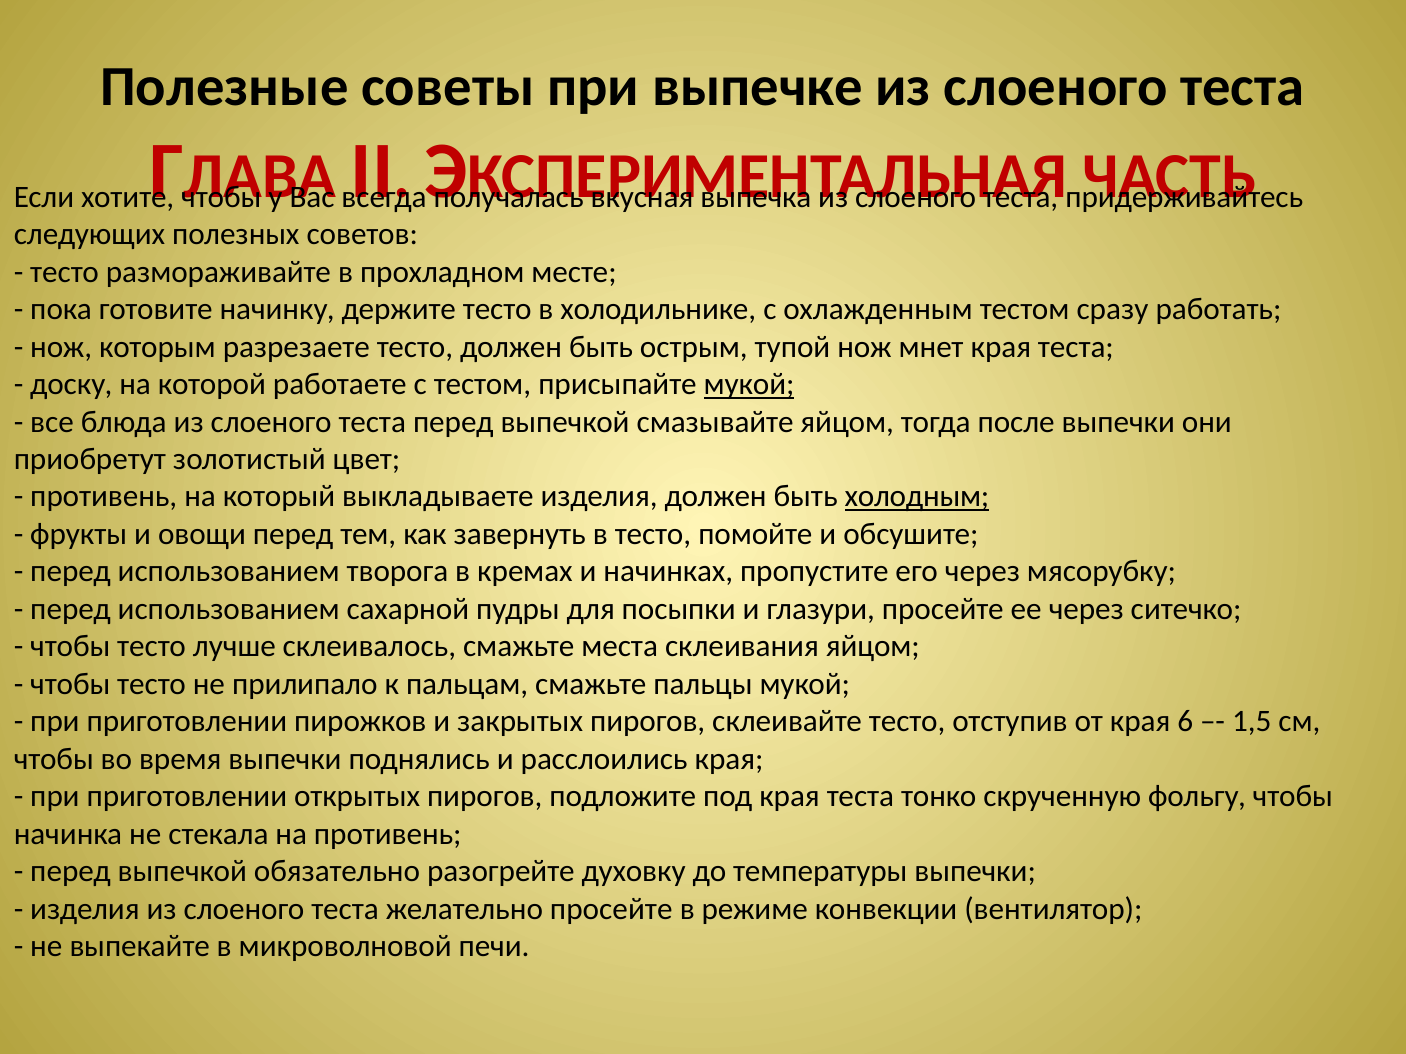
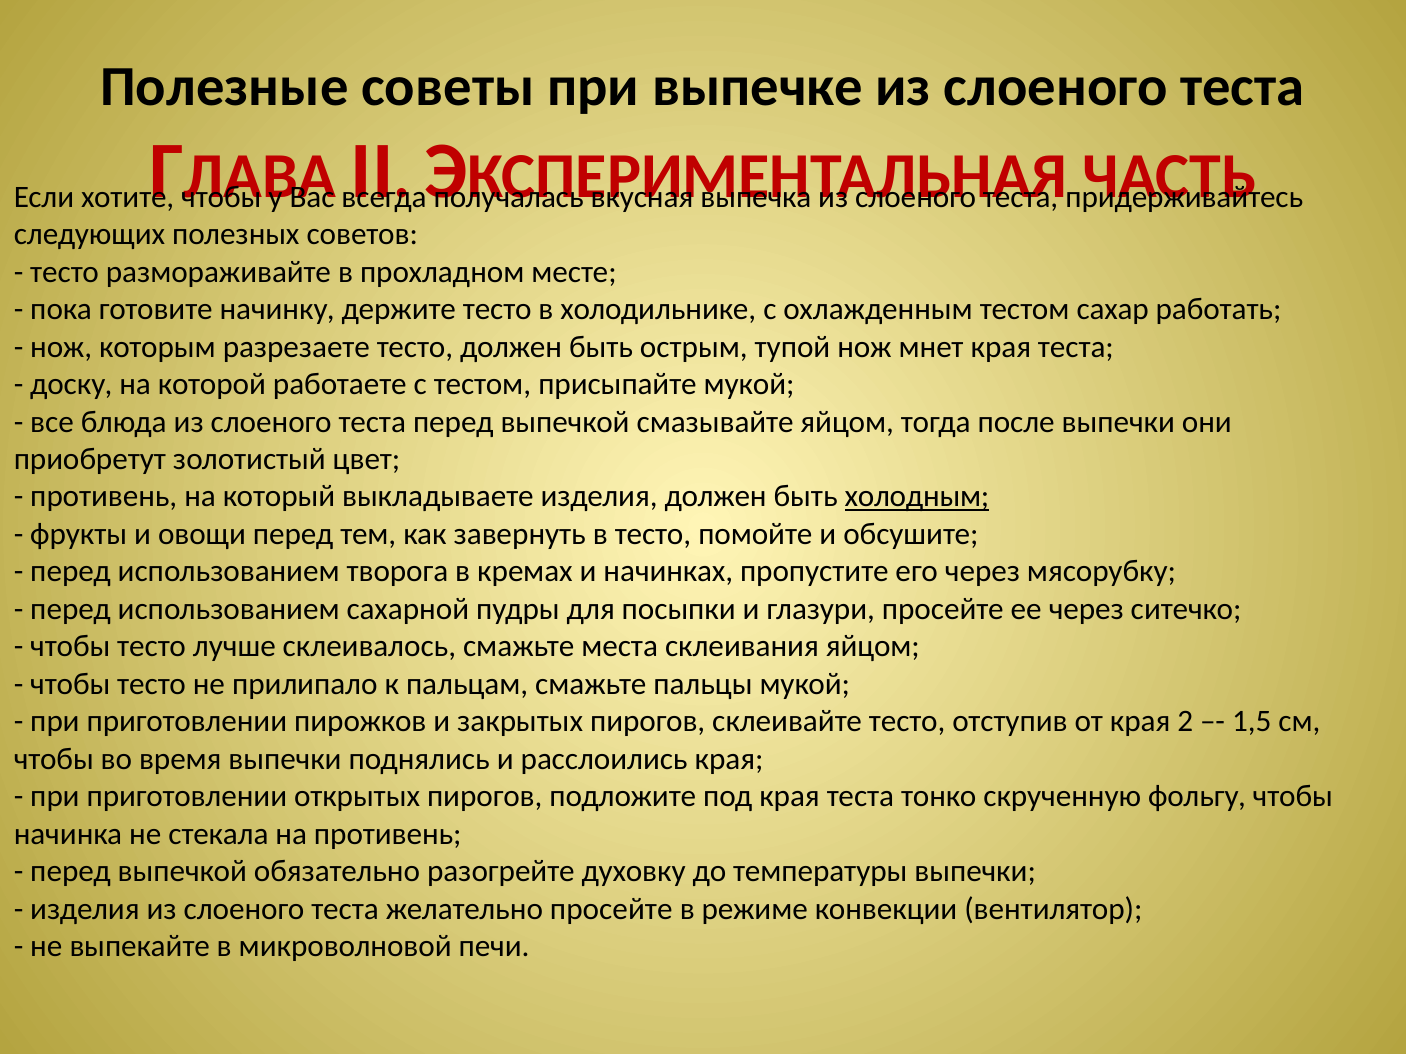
сразу: сразу -> сахар (1113, 310)
мукой underline: present -> none (749, 384)
6: 6 -> 2 (1185, 722)
